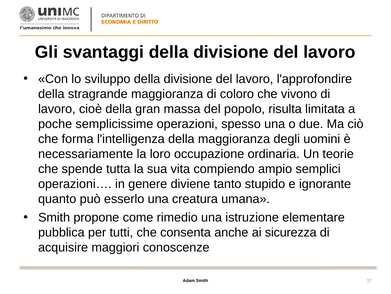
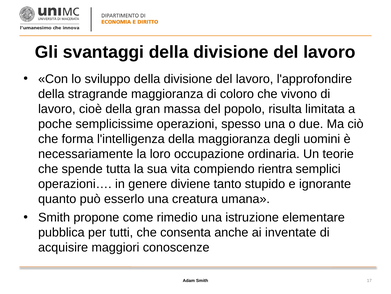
ampio: ampio -> rientra (275, 169)
sicurezza: sicurezza -> inventate (291, 232)
